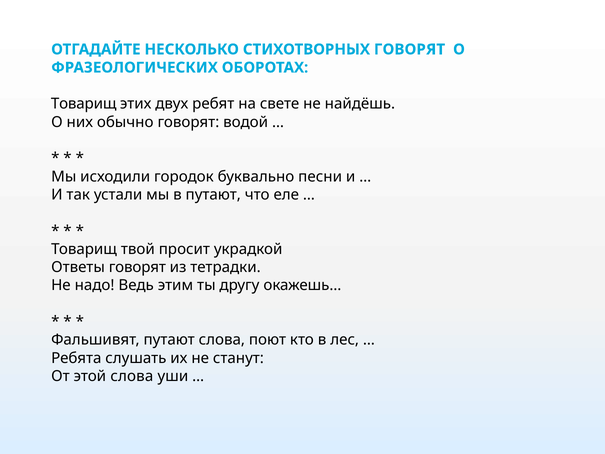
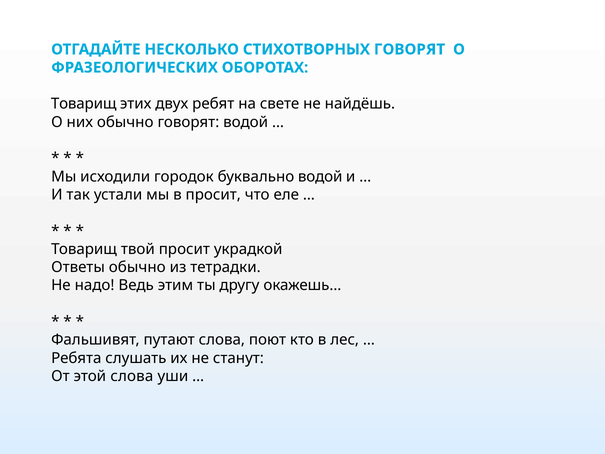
буквально песни: песни -> водой (320, 176)
в путают: путают -> просит (213, 195)
Ответы говорят: говорят -> обычно (137, 267)
